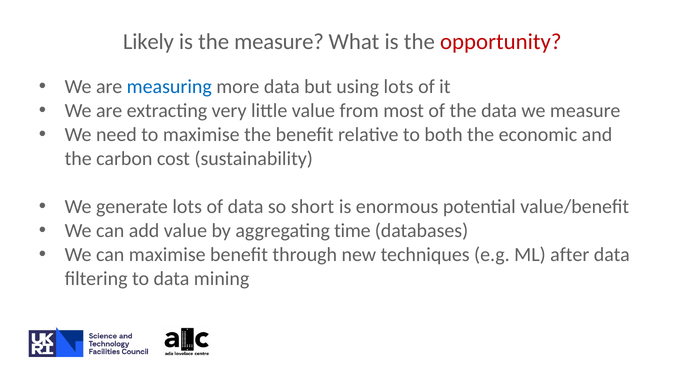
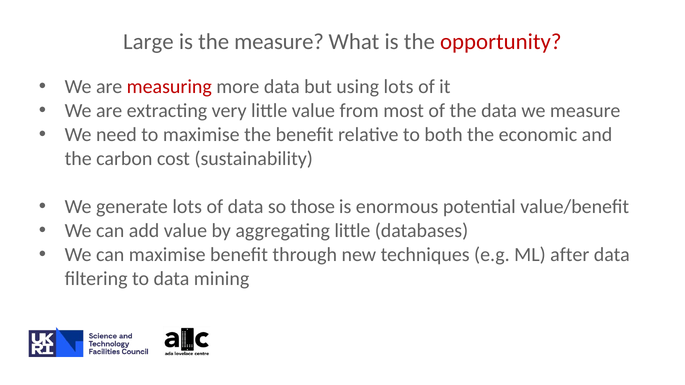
Likely: Likely -> Large (148, 42)
measuring colour: blue -> red (169, 87)
short: short -> those (313, 207)
aggregating time: time -> little (352, 231)
